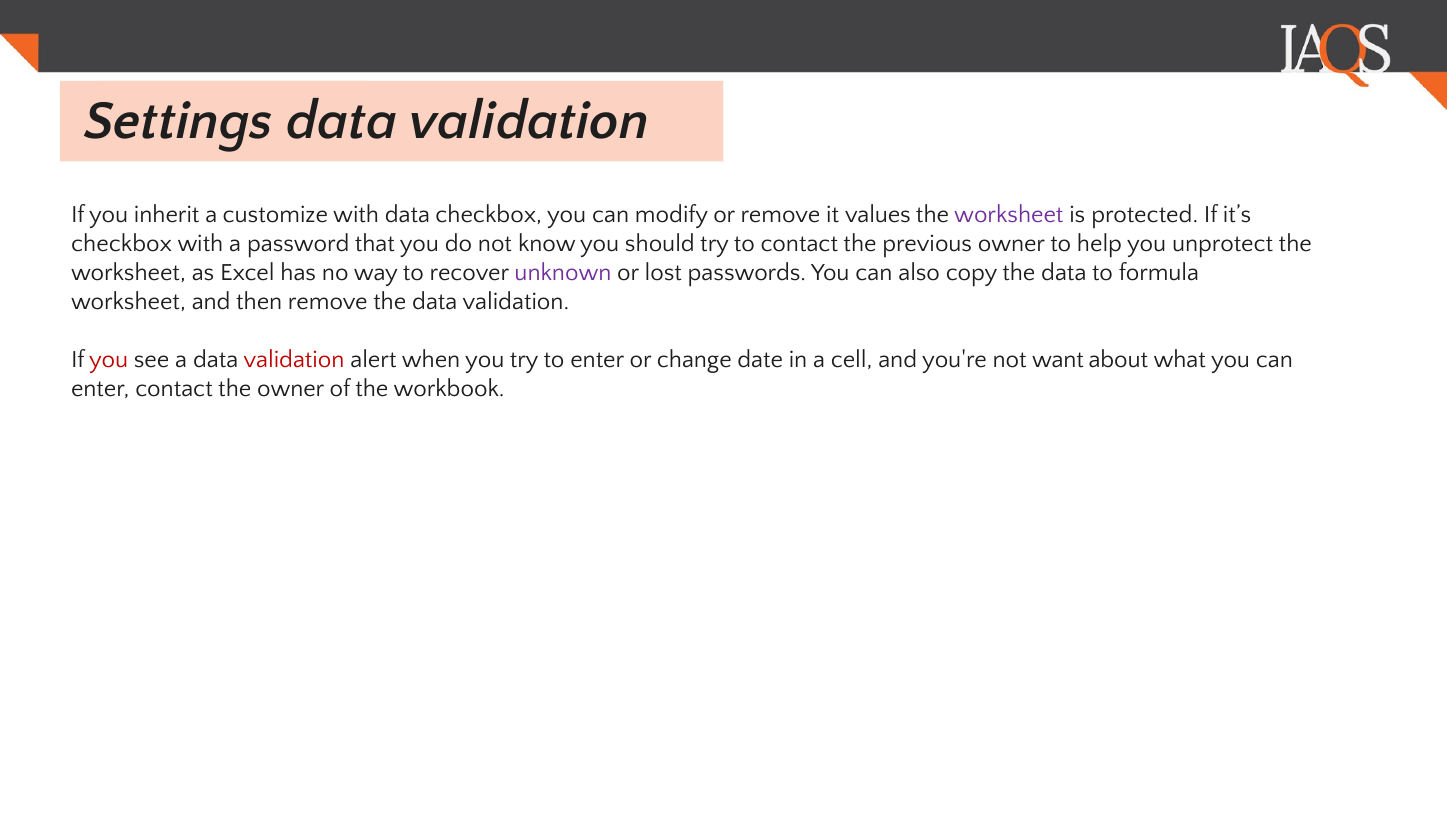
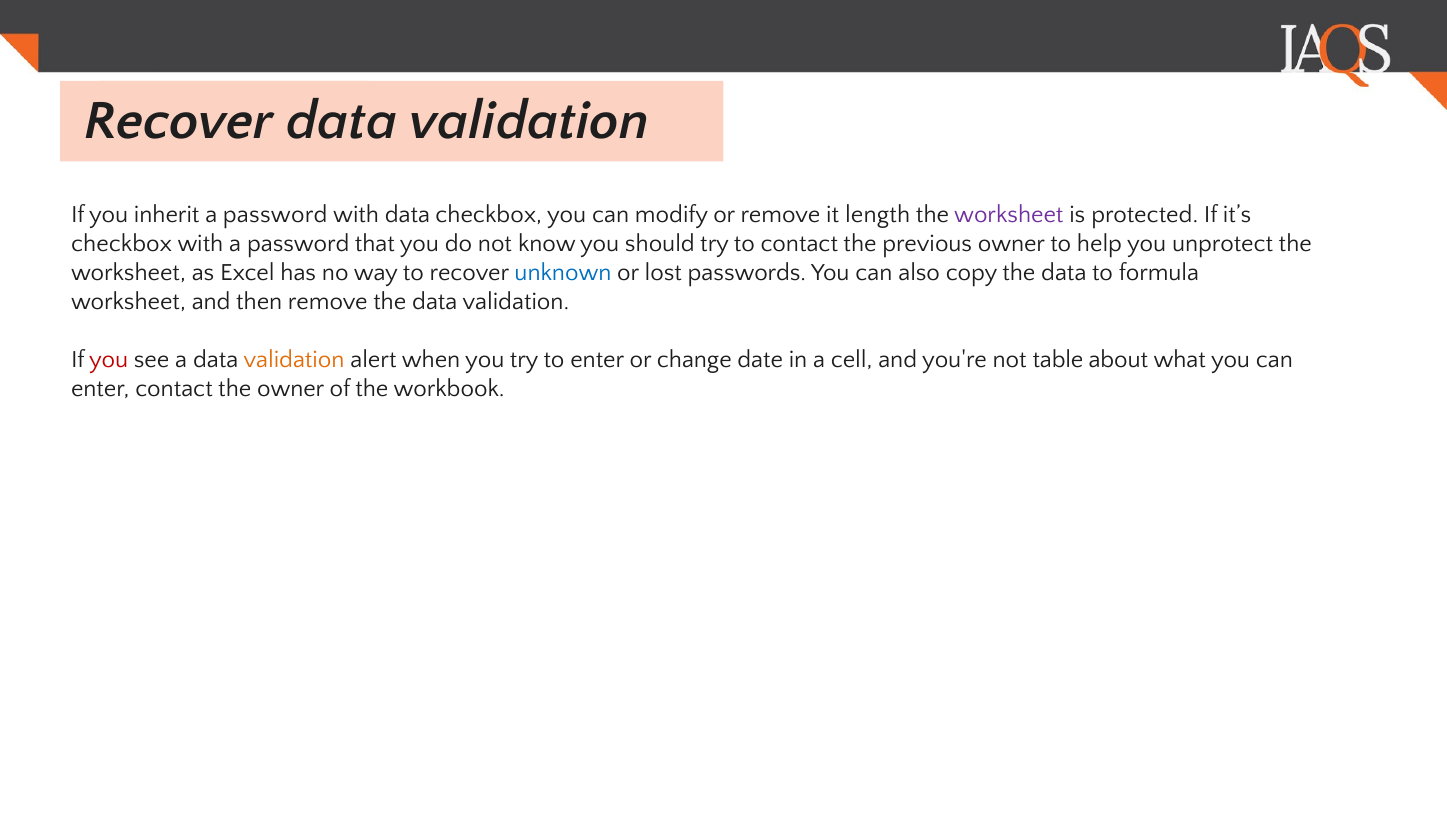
Settings: Settings -> Recover (179, 121)
inherit a customize: customize -> password (275, 215)
values: values -> length (878, 215)
unknown colour: purple -> blue (563, 273)
validation colour: red -> orange (294, 359)
want: want -> table (1058, 359)
